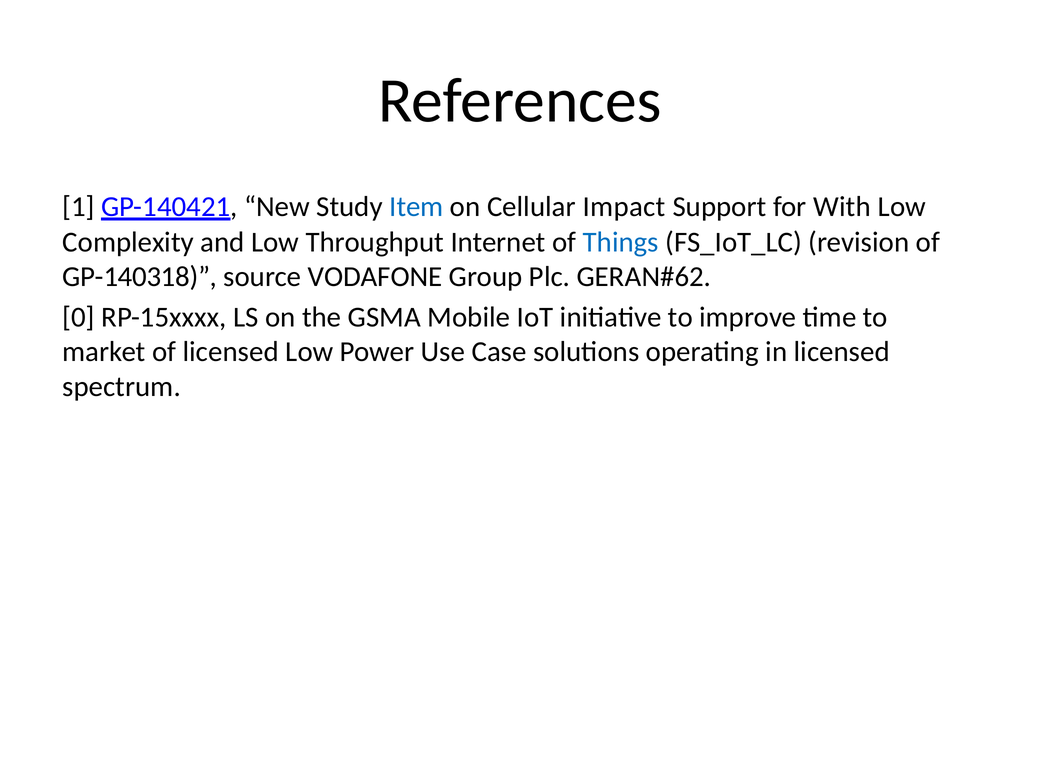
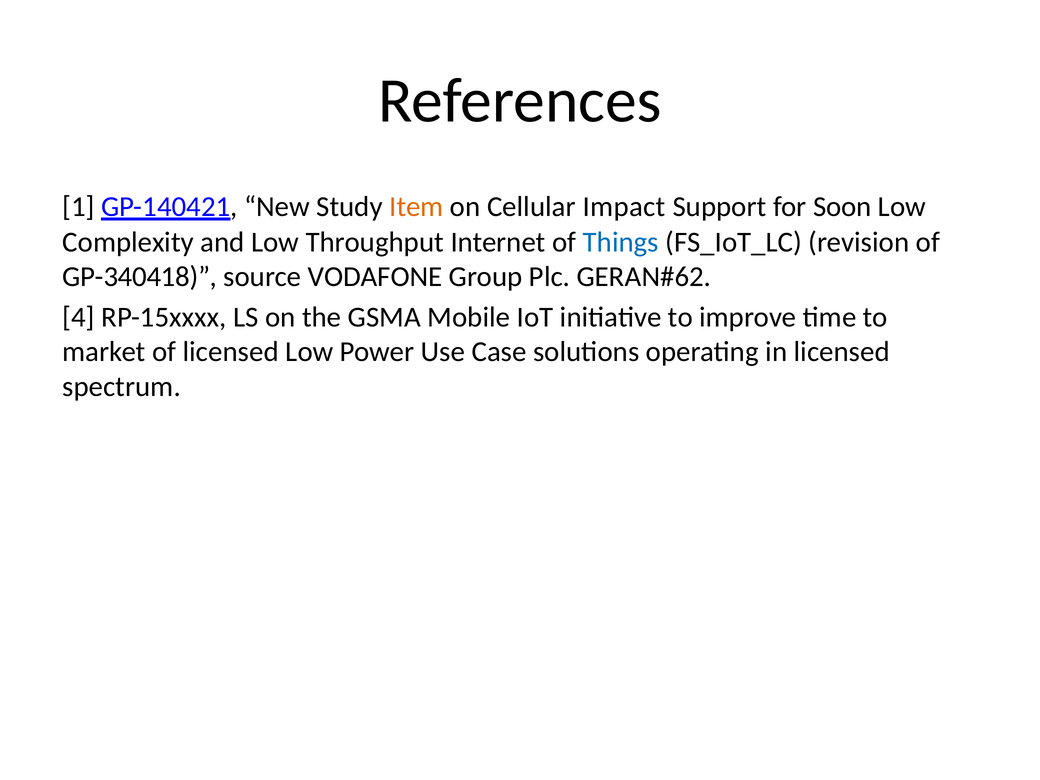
Item colour: blue -> orange (416, 207)
With: With -> Soon (842, 207)
GP-140318: GP-140318 -> GP-340418 (140, 277)
0: 0 -> 4 (79, 317)
